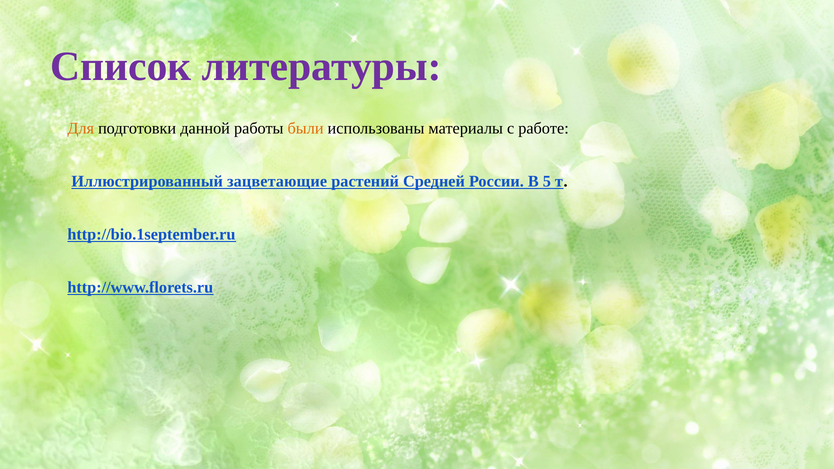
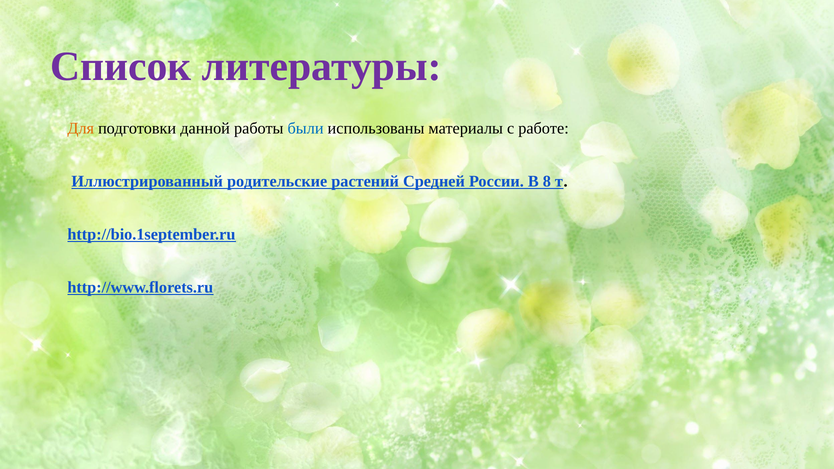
были colour: orange -> blue (306, 129)
зацветающие: зацветающие -> родительские (277, 182)
5: 5 -> 8 (547, 182)
